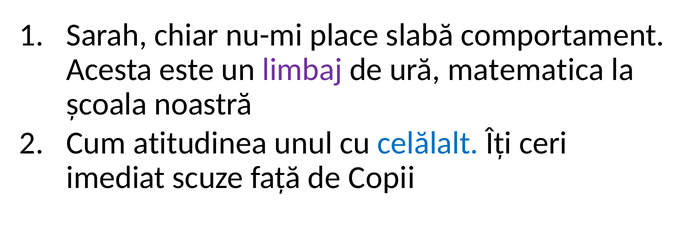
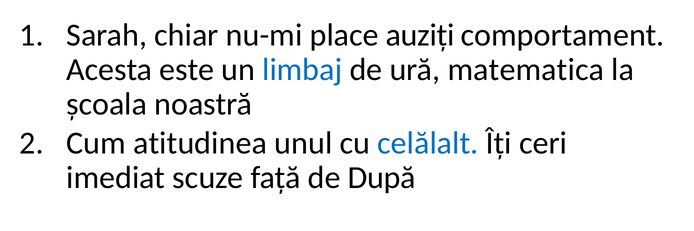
slabă: slabă -> auziți (420, 35)
limbaj colour: purple -> blue (302, 70)
Copii: Copii -> După (382, 178)
